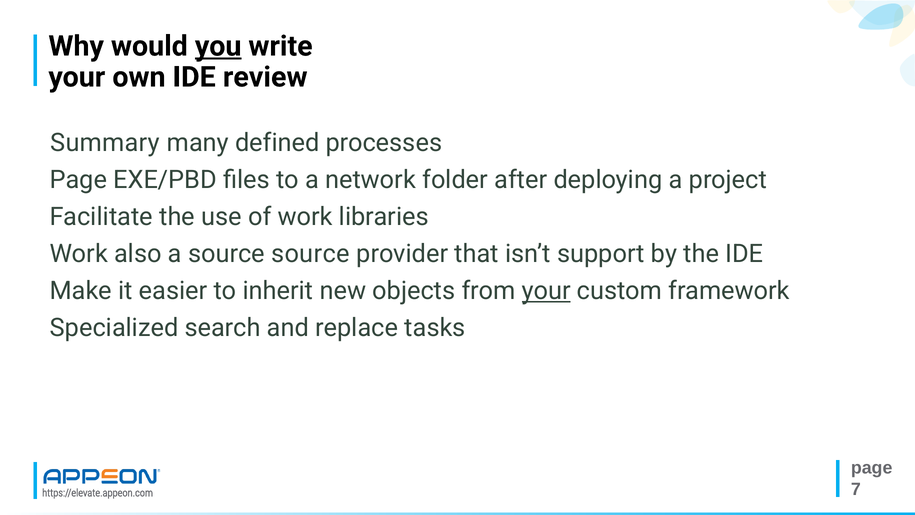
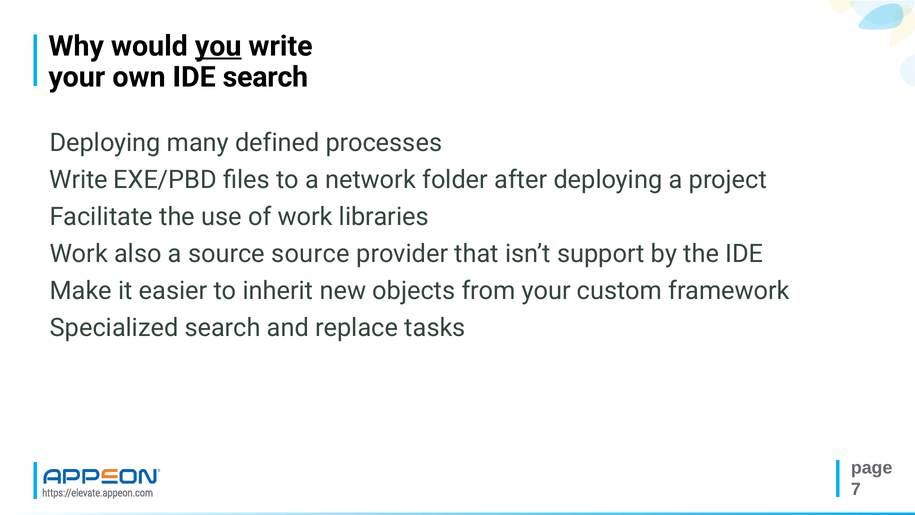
IDE review: review -> search (265, 77)
Summary: Summary -> Deploying (105, 143)
Page: Page -> Write (79, 180)
your underline: present -> none (546, 291)
